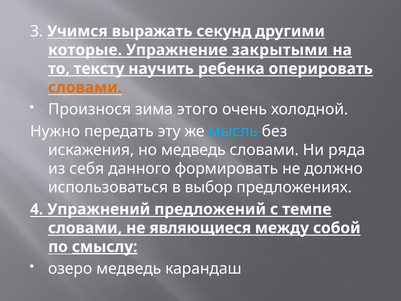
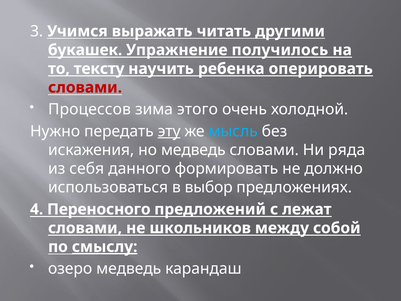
секунд: секунд -> читать (224, 31)
которые: которые -> букашек (85, 50)
закрытыми: закрытыми -> получилось (280, 50)
словами colour: orange -> red (85, 87)
Произнося: Произнося -> Процессов (89, 109)
эту underline: none -> present (169, 131)
Упражнений: Упражнений -> Переносного (99, 209)
темпе: темпе -> лежат (307, 209)
являющиеся: являющиеся -> школьников (200, 228)
